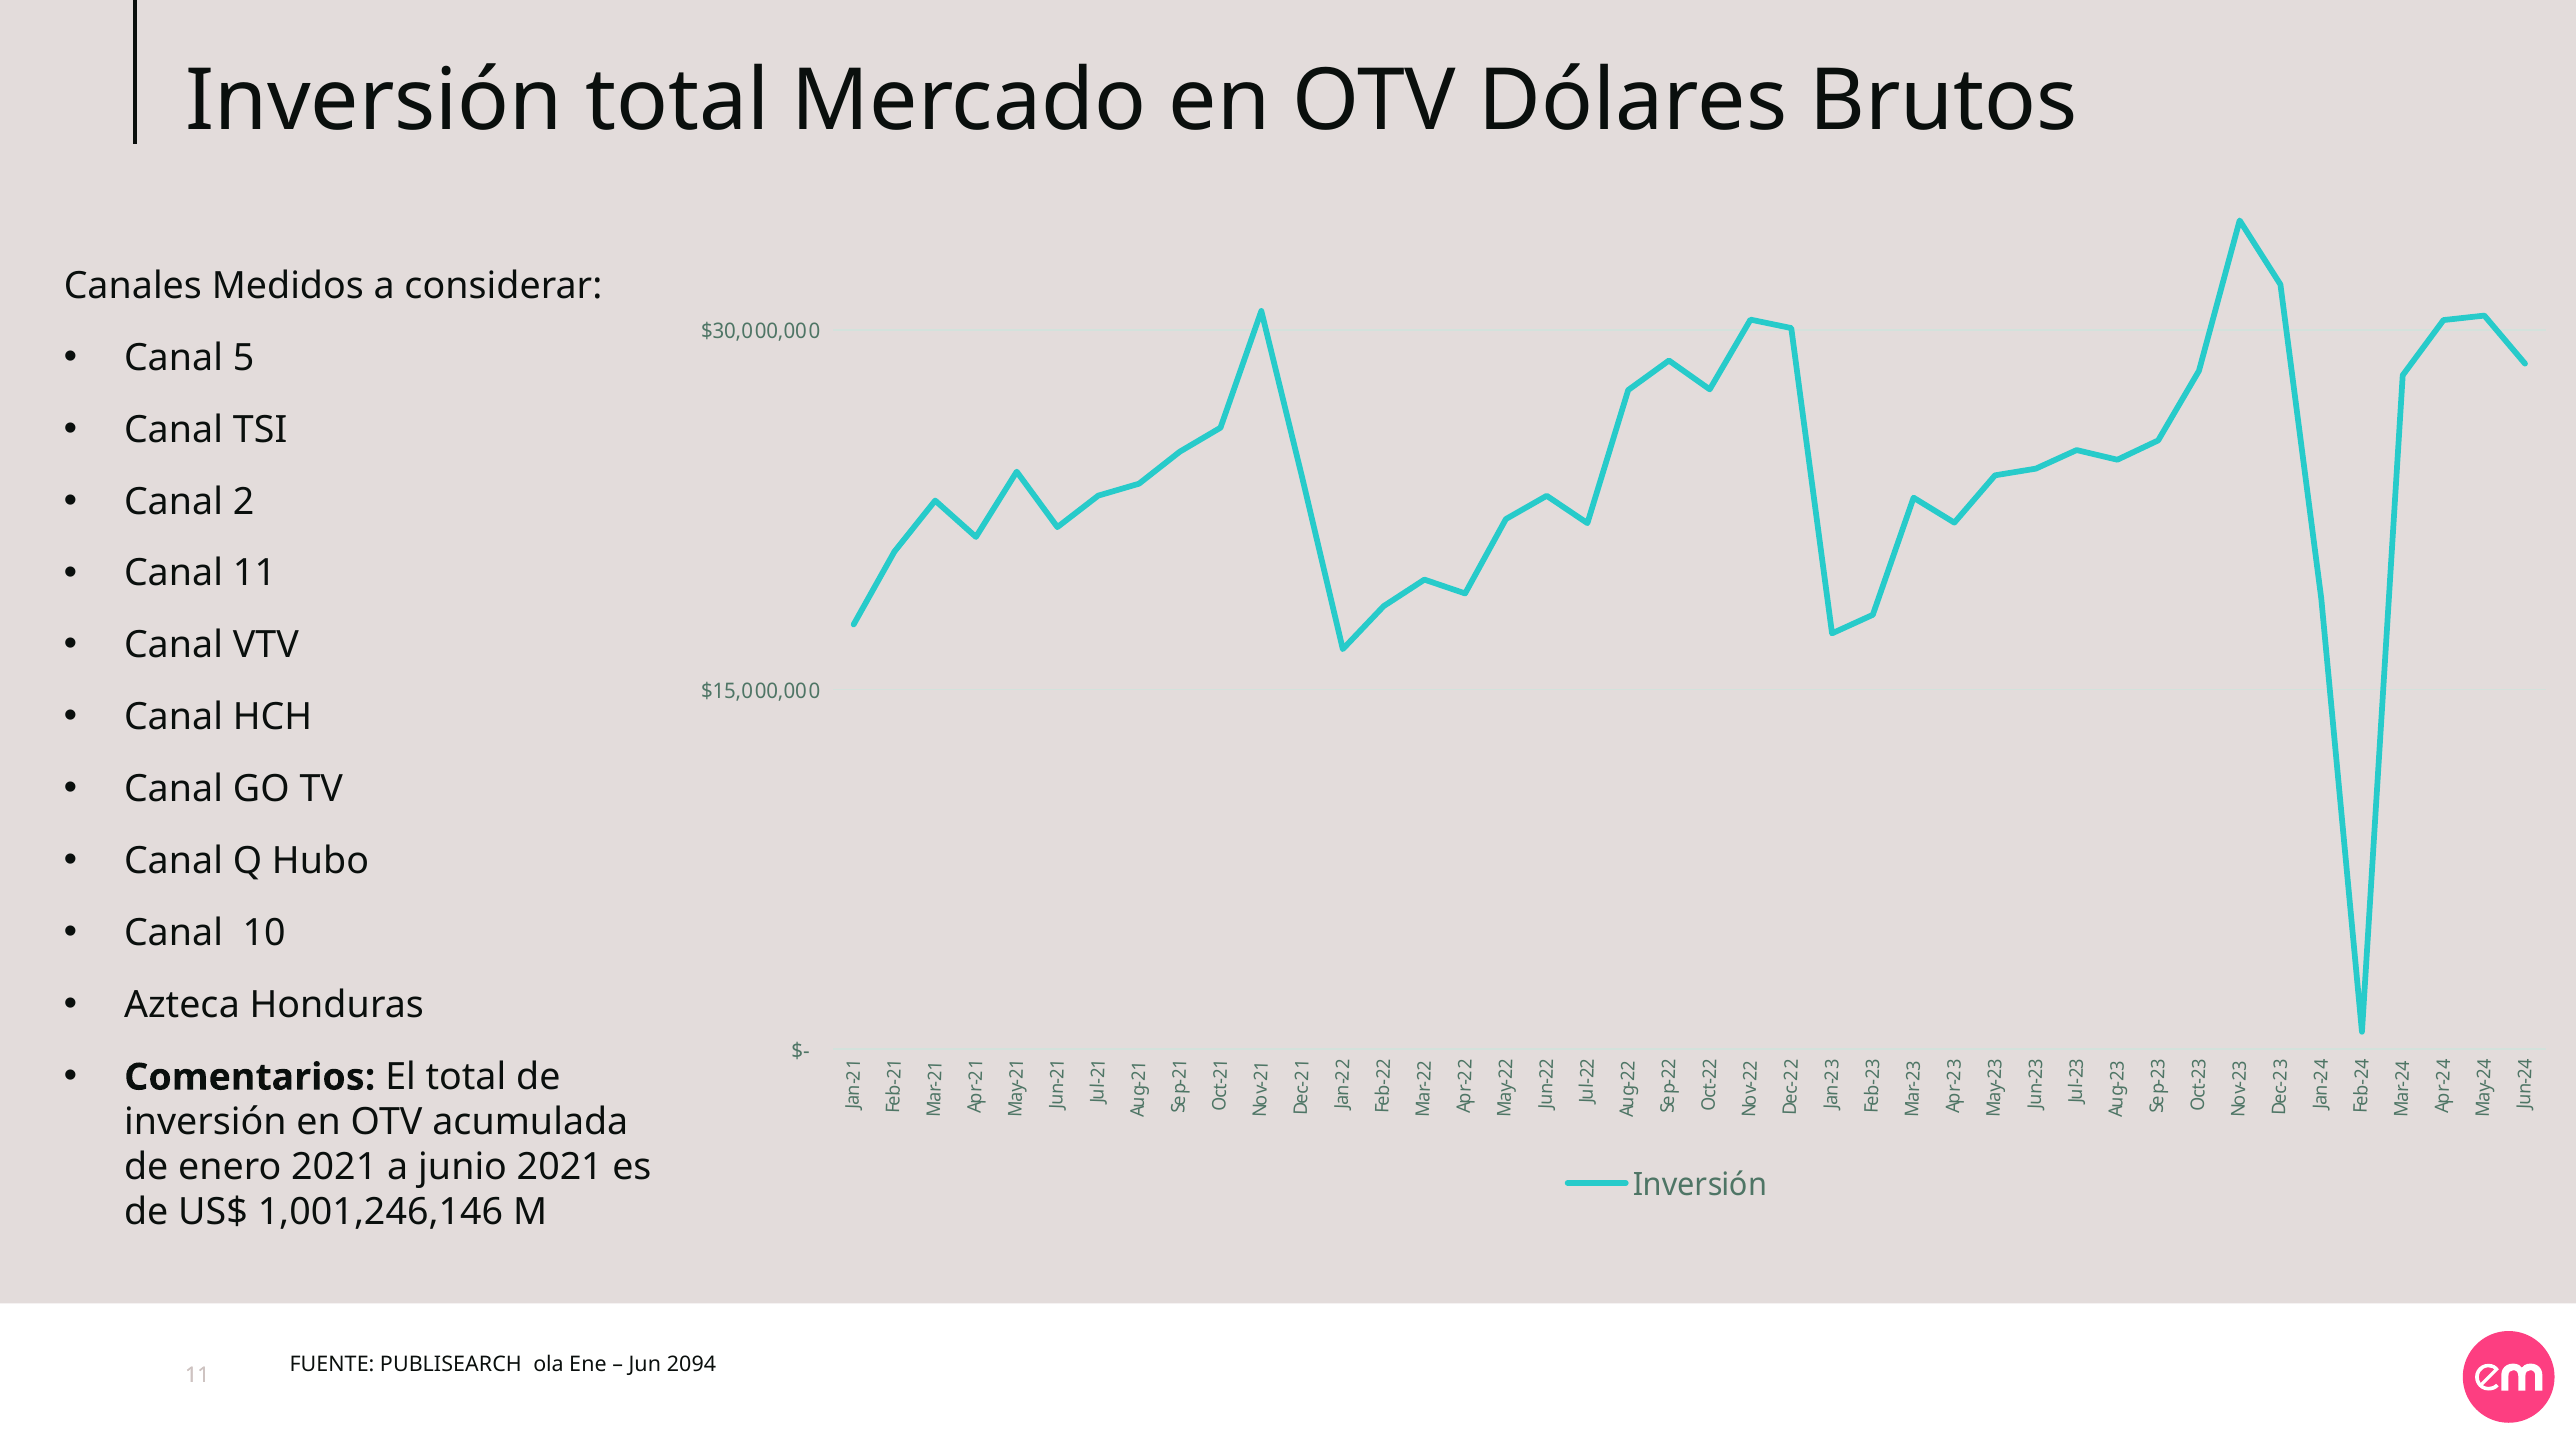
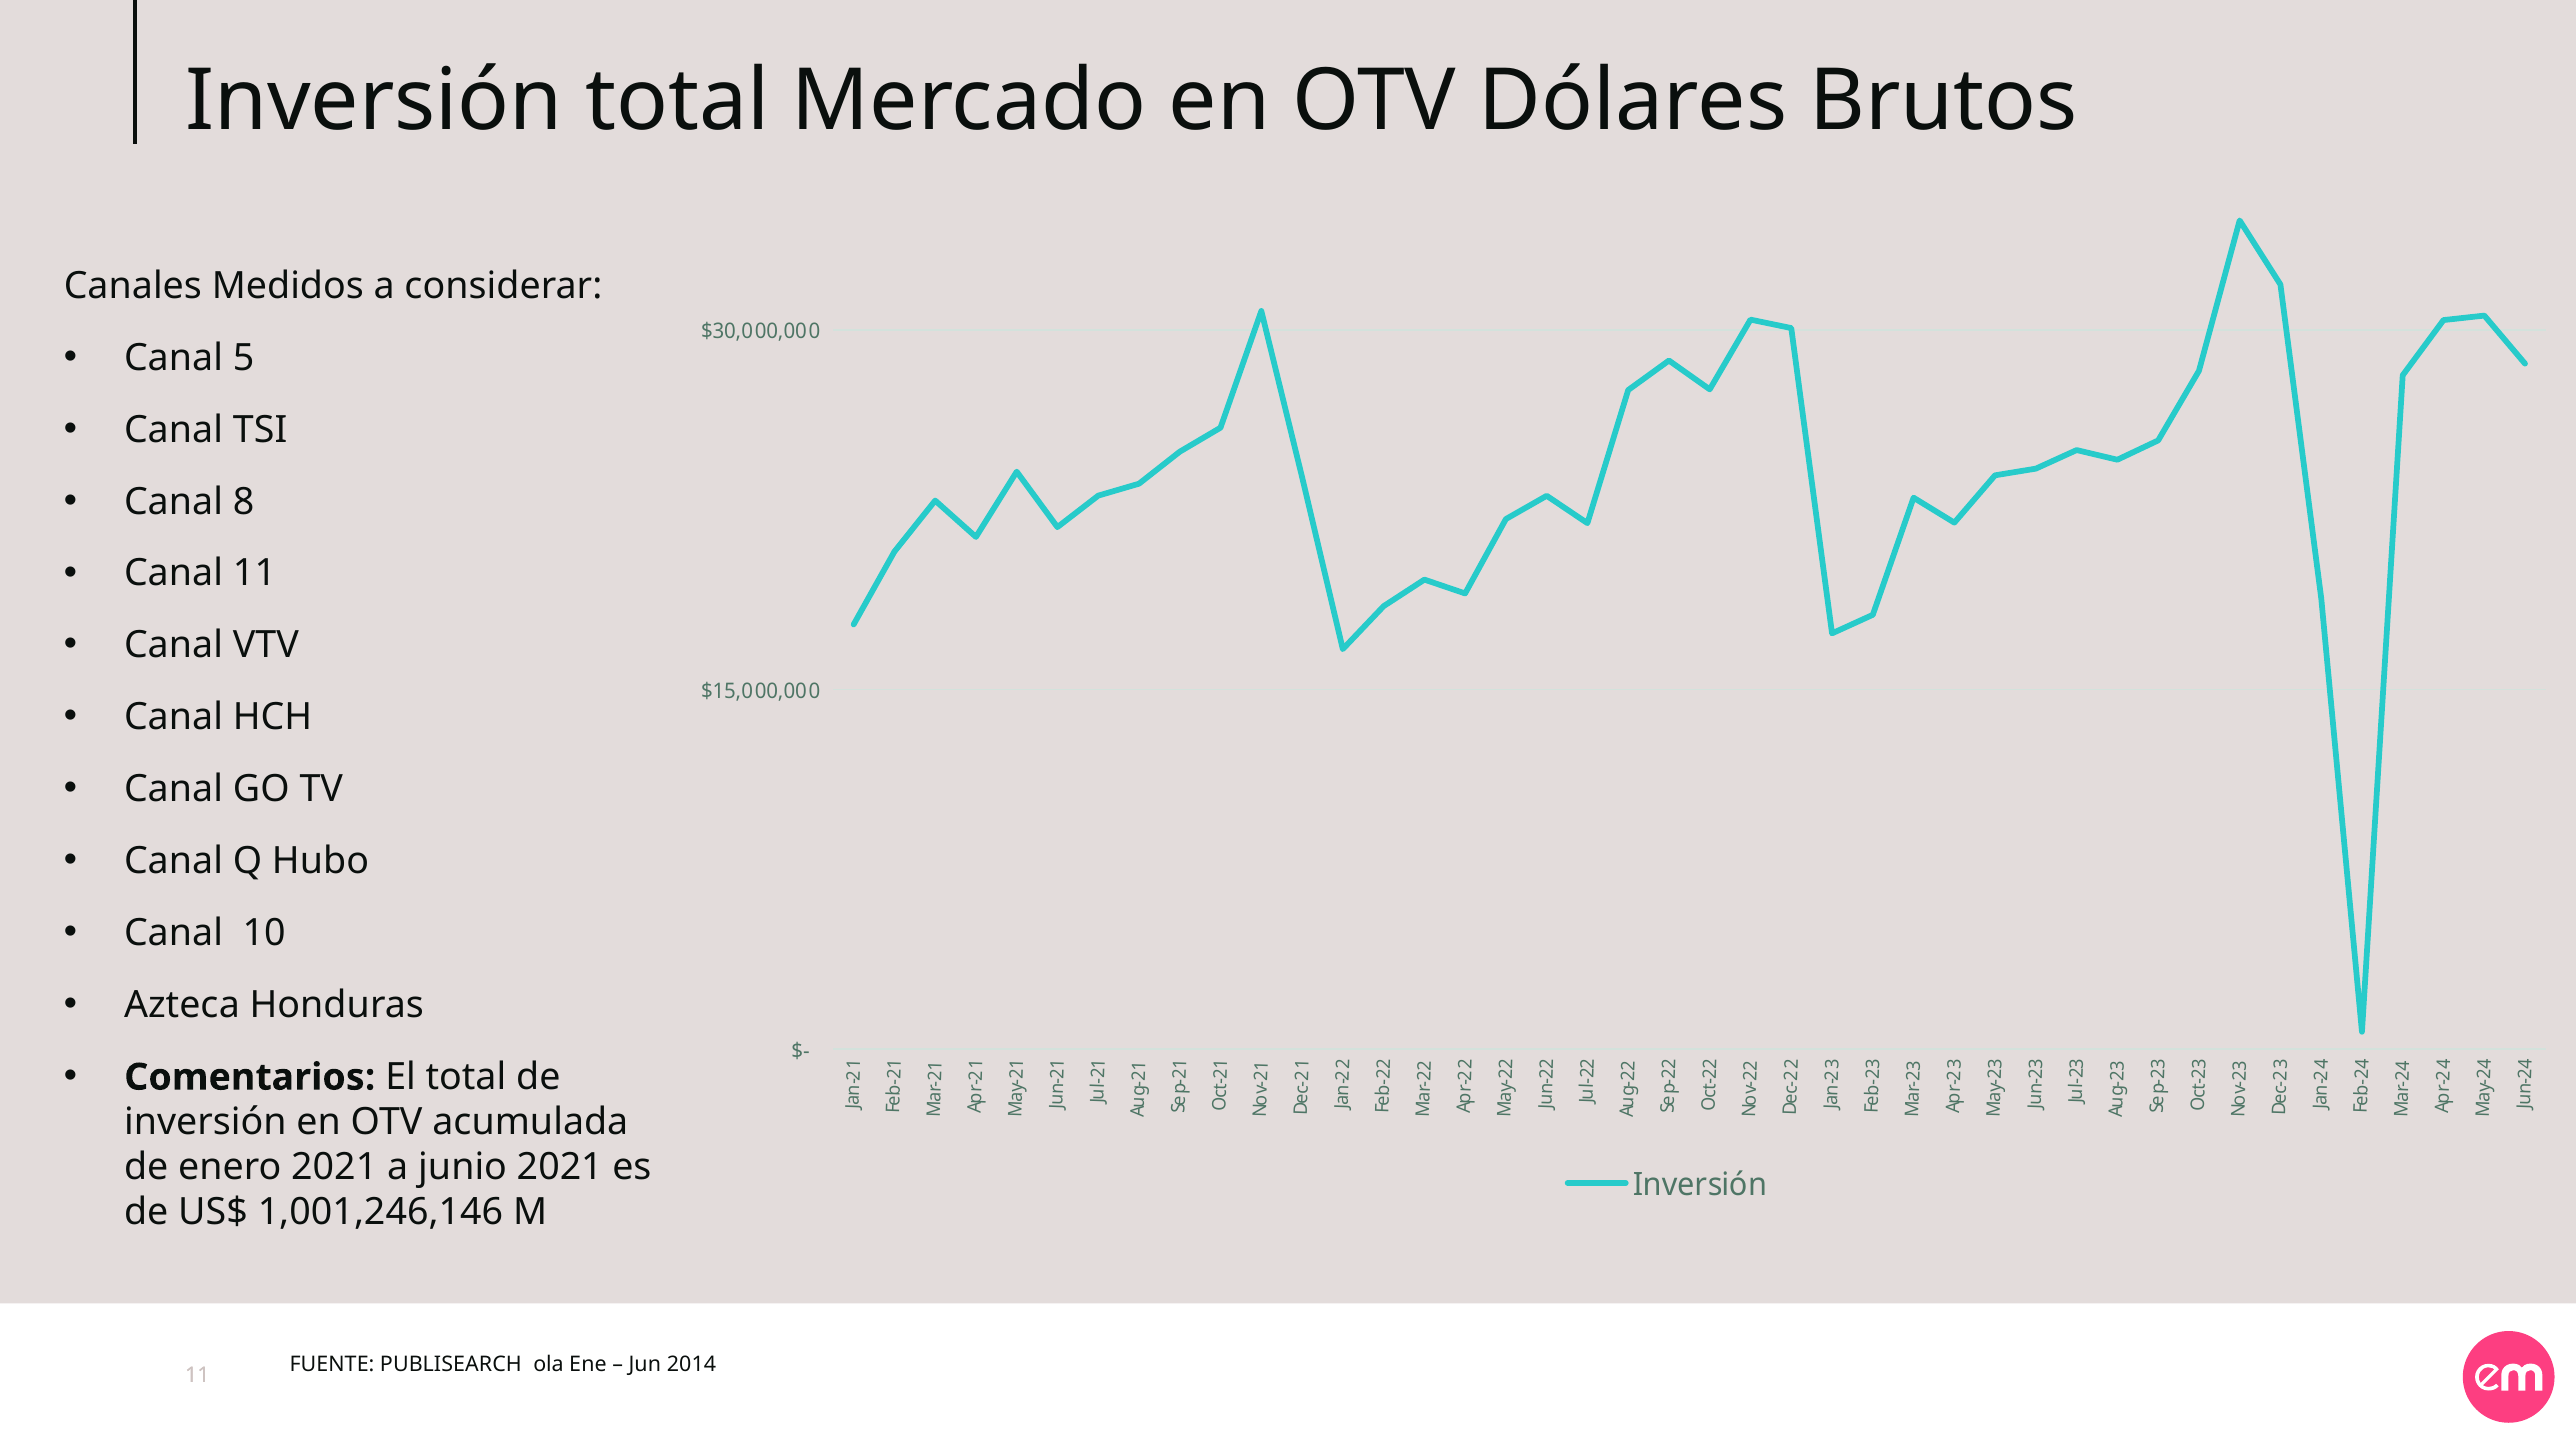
Canal 2: 2 -> 8 (244, 502)
2094: 2094 -> 2014 (692, 1364)
